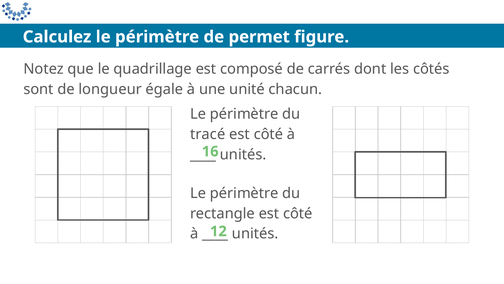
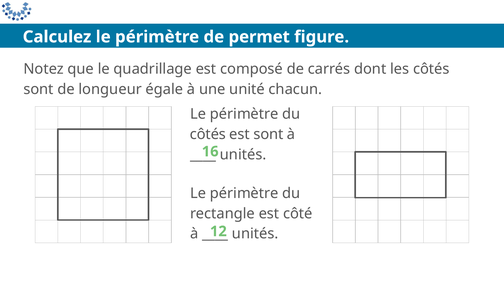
tracé: tracé -> côtés (208, 134)
côté: côté -> sont (268, 134)
